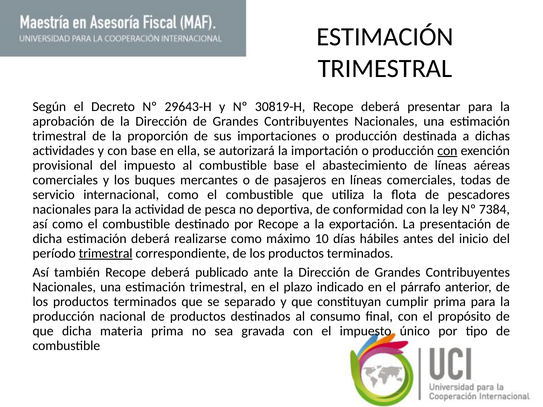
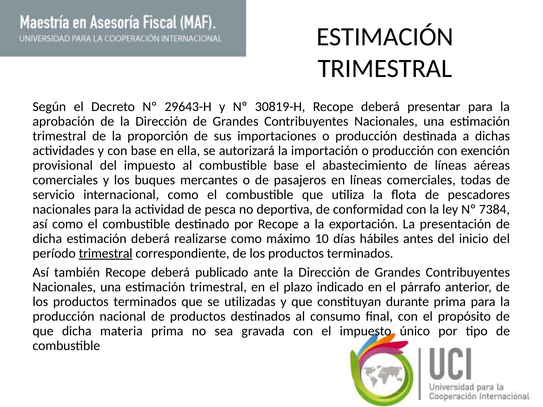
con underline: present -> none (447, 151)
separado: separado -> utilizadas (250, 302)
cumplir: cumplir -> durante (407, 302)
